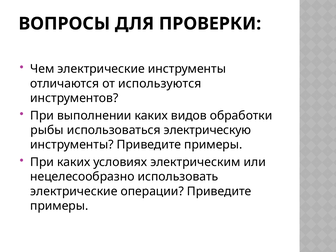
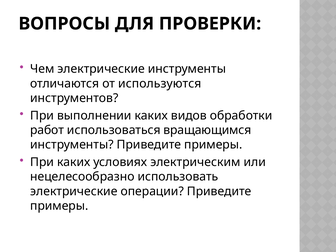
рыбы: рыбы -> работ (47, 130)
электрическую: электрическую -> вращающимся (207, 130)
